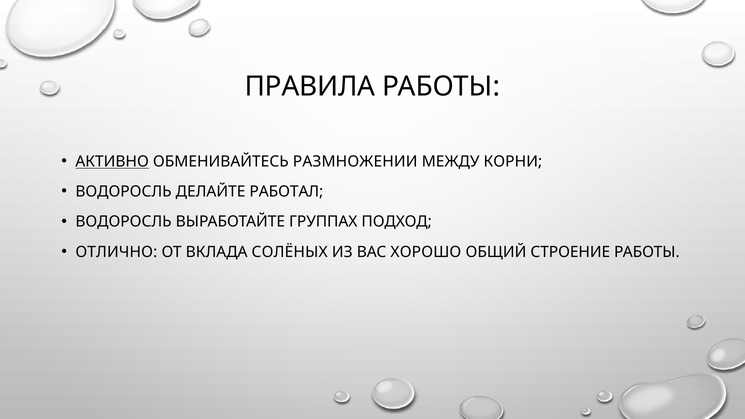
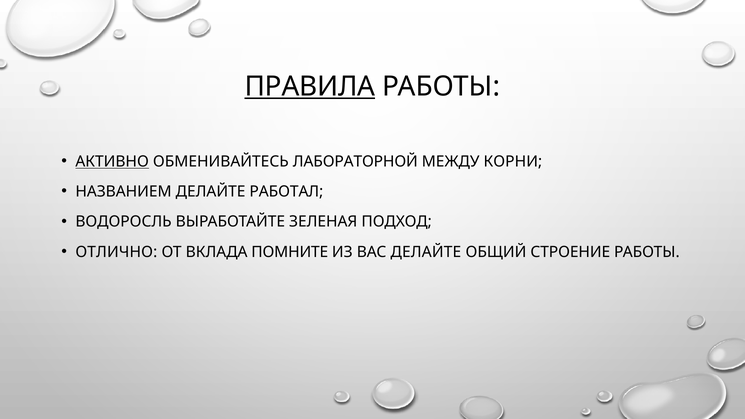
ПРАВИЛА underline: none -> present (310, 86)
РАЗМНОЖЕНИИ: РАЗМНОЖЕНИИ -> ЛАБОРАТОРНОЙ (355, 162)
ВОДОРОСЛЬ: ВОДОРОСЛЬ -> НАЗВАНИЕМ (124, 192)
ГРУППАХ: ГРУППАХ -> ЗЕЛЕНАЯ (323, 222)
СОЛЁНЫХ: СОЛЁНЫХ -> ПОМНИТЕ (290, 252)
ВАС ХОРОШО: ХОРОШО -> ДЕЛАЙТЕ (426, 252)
